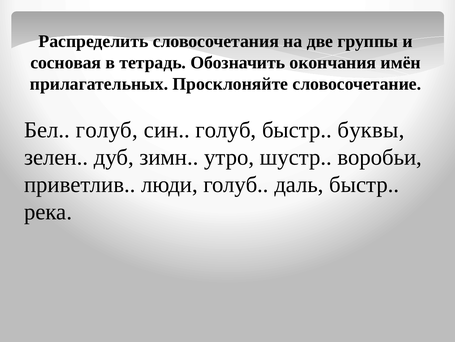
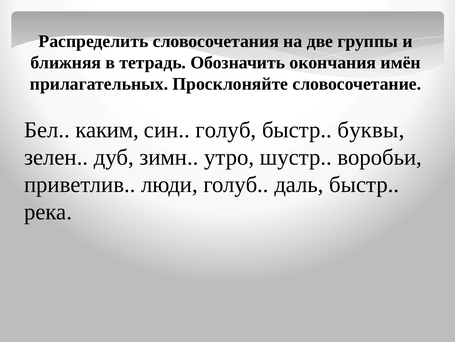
сосновая: сосновая -> ближняя (66, 63)
Бел голуб: голуб -> каким (107, 130)
